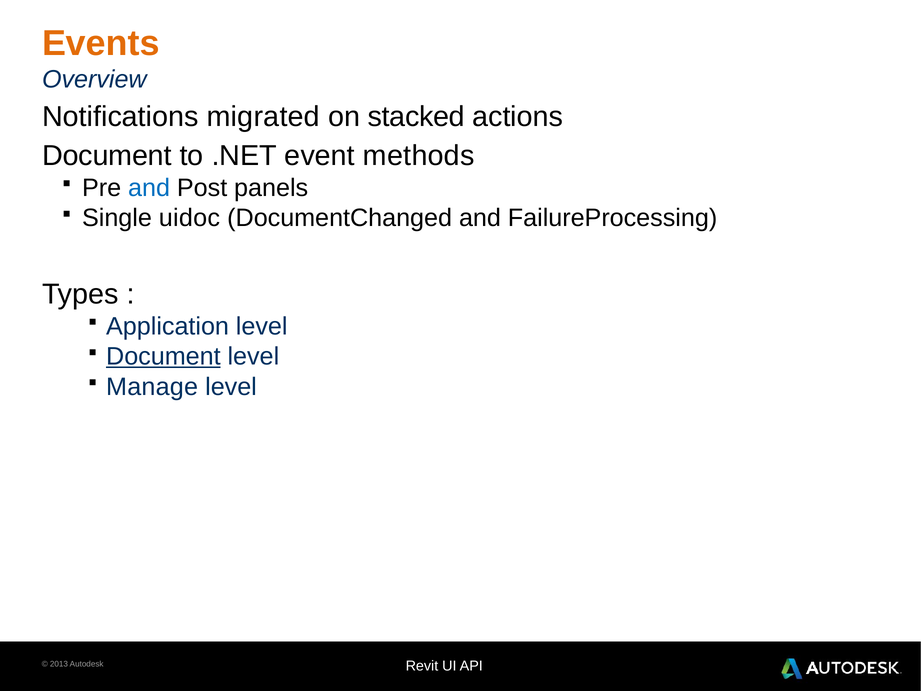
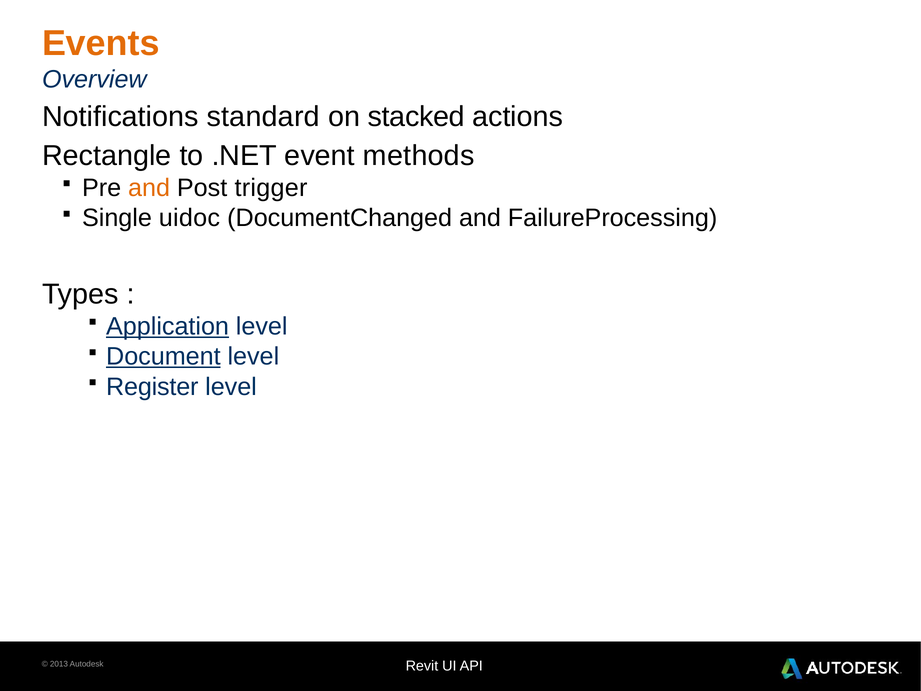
migrated: migrated -> standard (263, 116)
Document: Document -> Rectangle (107, 155)
and colour: blue -> orange (149, 188)
panels: panels -> trigger (271, 188)
Application underline: none -> present (168, 326)
Manage: Manage -> Register (152, 387)
